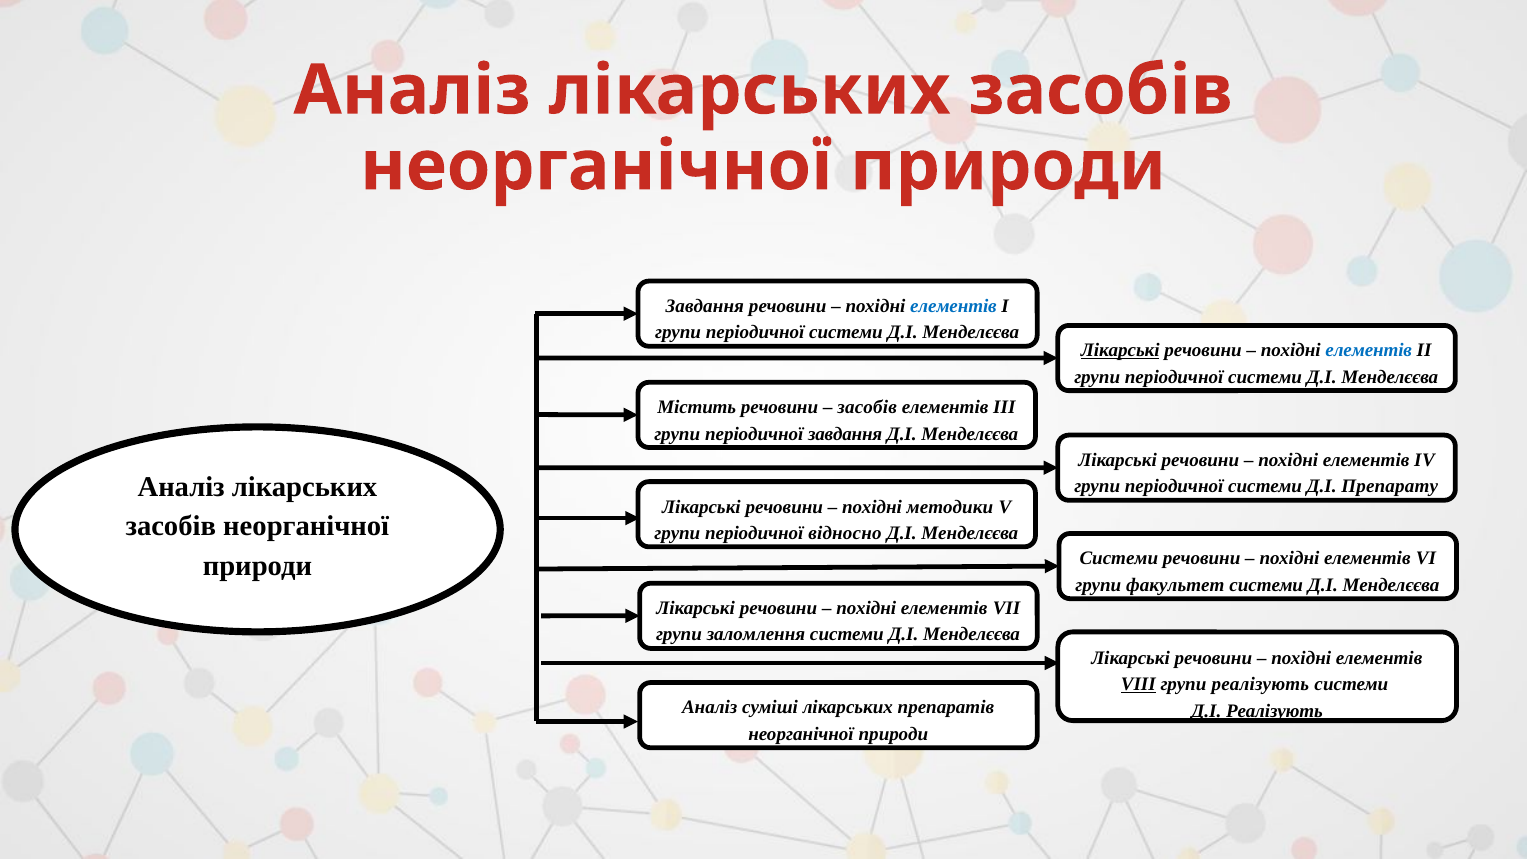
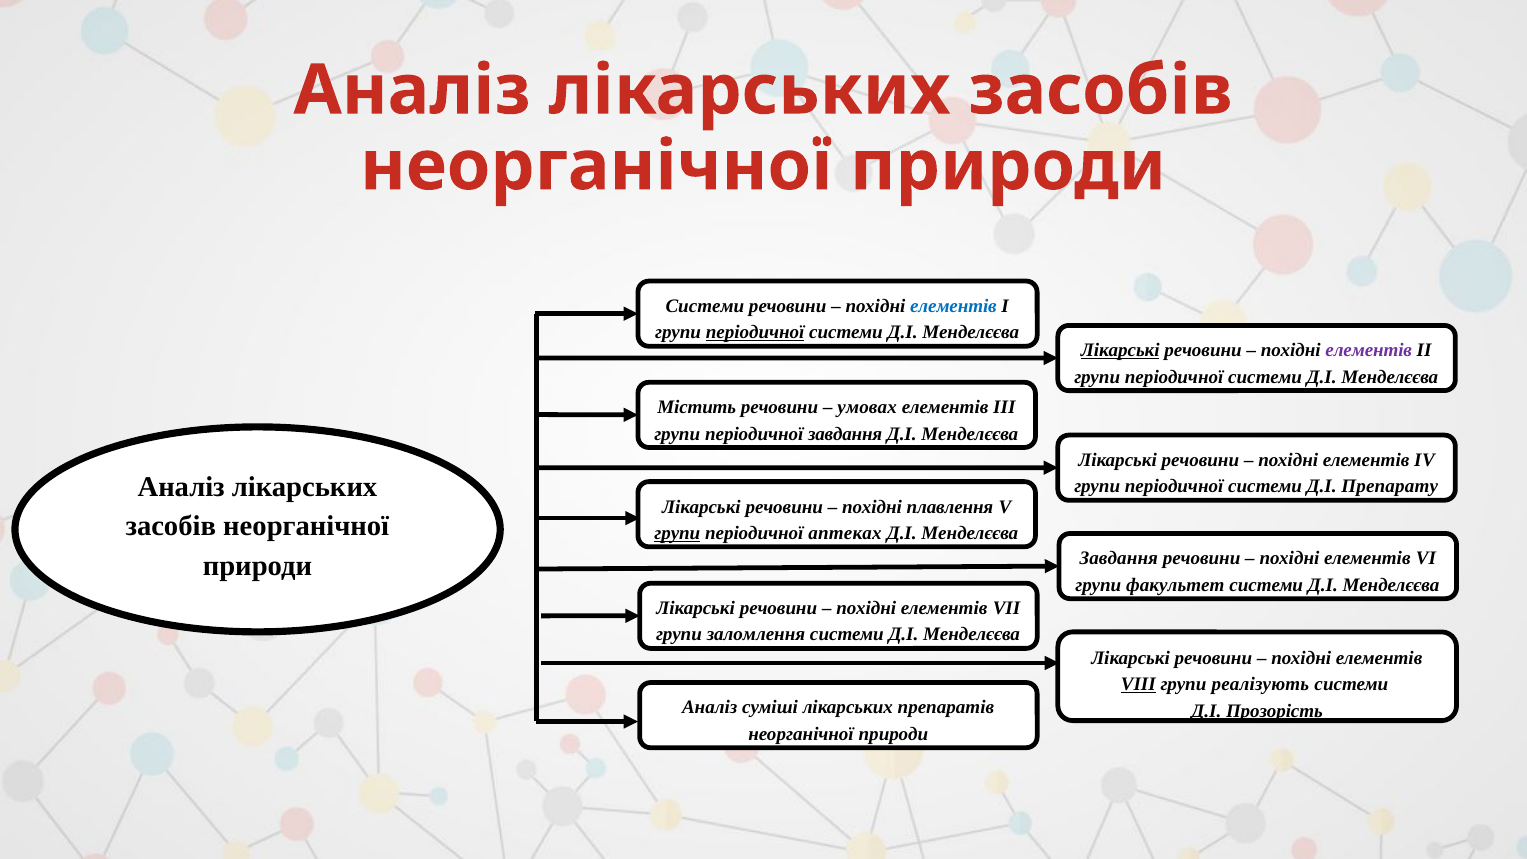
Завдання: Завдання -> Системи (705, 306)
періодичної underline: none -> present (755, 332)
елементів colour: blue -> purple (1369, 350)
засобів: засобів -> умовах (867, 407)
методики: методики -> плавлення (950, 507)
групи underline: none -> present (677, 533)
відносно: відносно -> аптеках (845, 533)
Системи: Системи -> Завдання (1119, 559)
Д.І Реалізують: Реалізують -> Прозорість (1274, 711)
